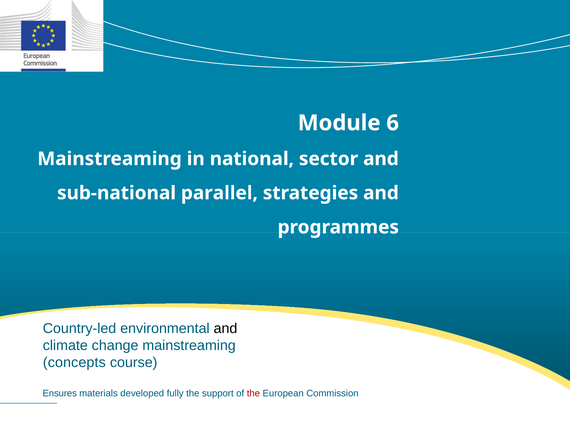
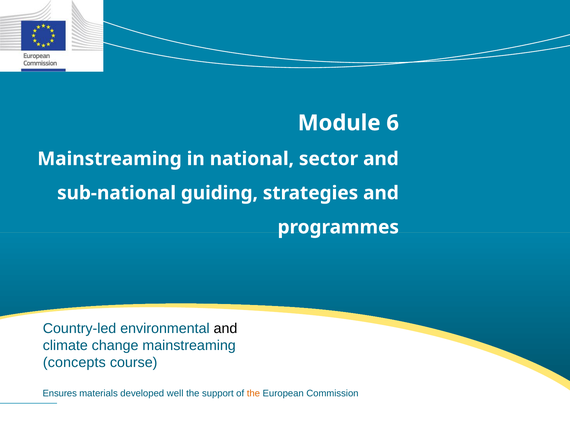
parallel: parallel -> guiding (219, 193)
fully: fully -> well (175, 394)
the colour: red -> orange (253, 394)
